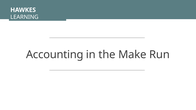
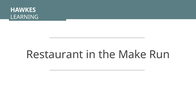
Accounting: Accounting -> Restaurant (55, 55)
